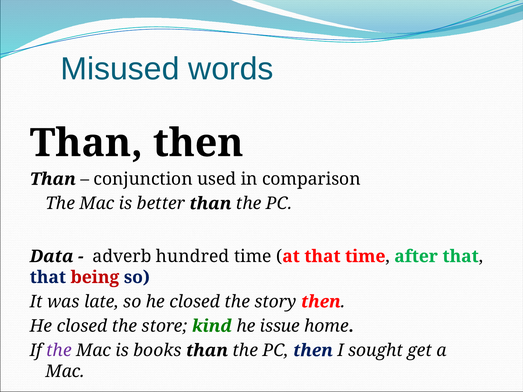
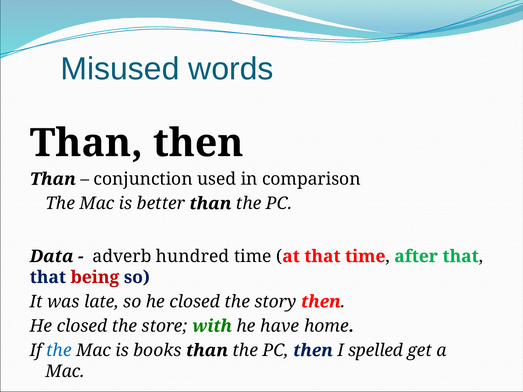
kind: kind -> with (212, 326)
issue: issue -> have (280, 326)
the colour: purple -> blue (59, 351)
sought: sought -> spelled (376, 351)
